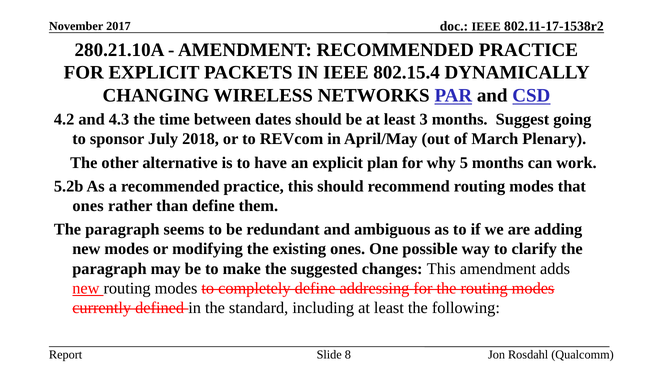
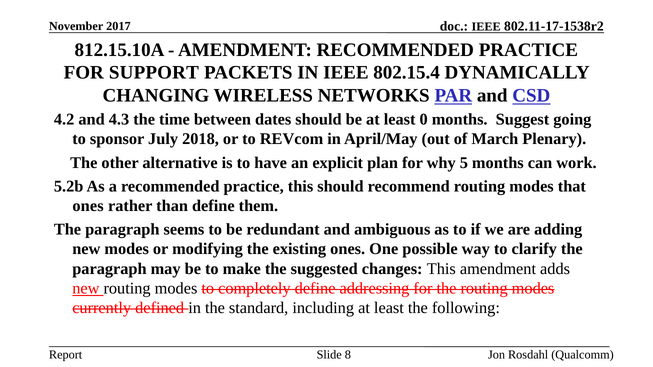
280.21.10A: 280.21.10A -> 812.15.10A (120, 50)
FOR EXPLICIT: EXPLICIT -> SUPPORT (154, 73)
3: 3 -> 0 (424, 120)
